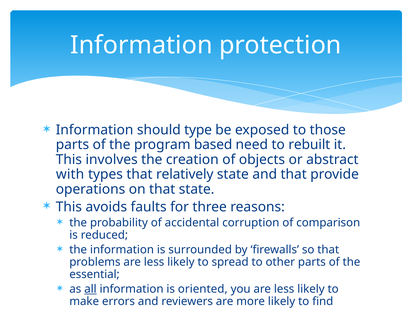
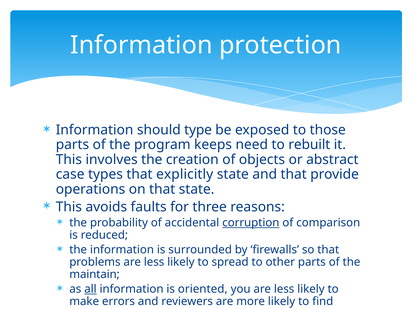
based: based -> keeps (213, 145)
with: with -> case (70, 174)
relatively: relatively -> explicitly (185, 174)
corruption underline: none -> present (251, 223)
essential: essential -> maintain (95, 274)
